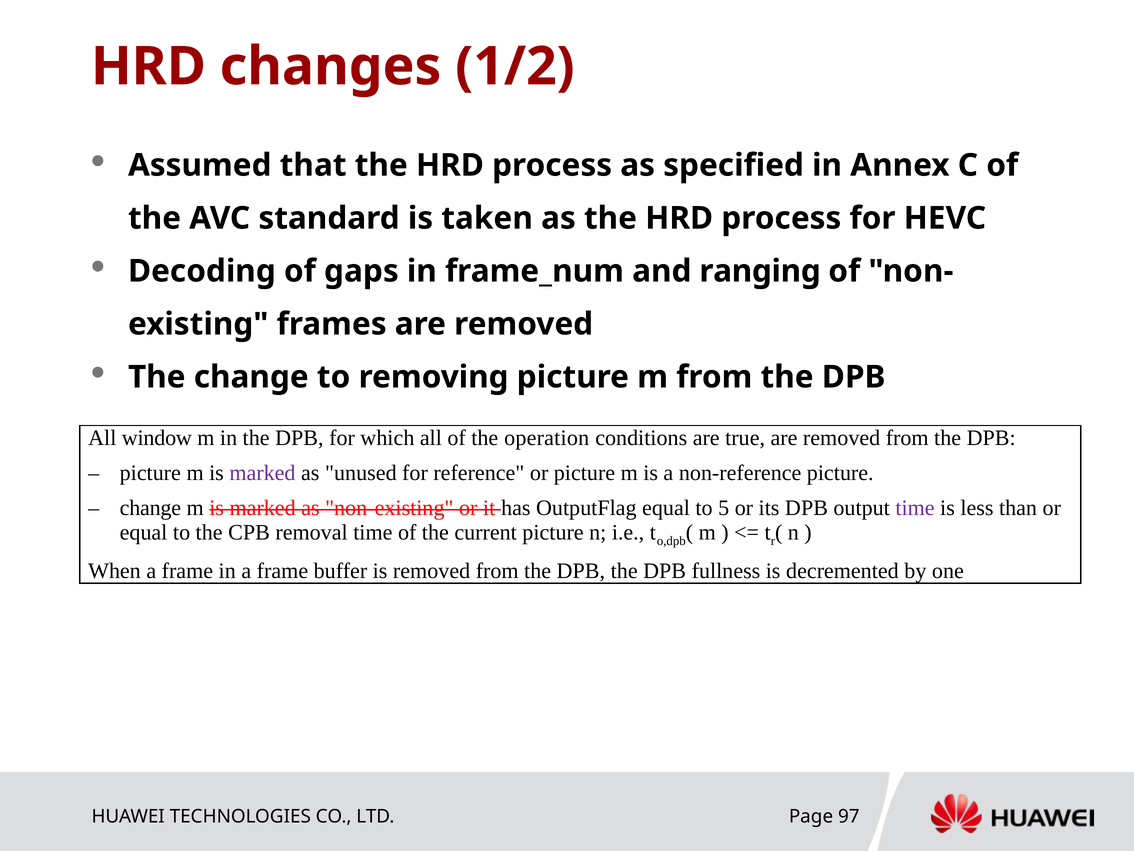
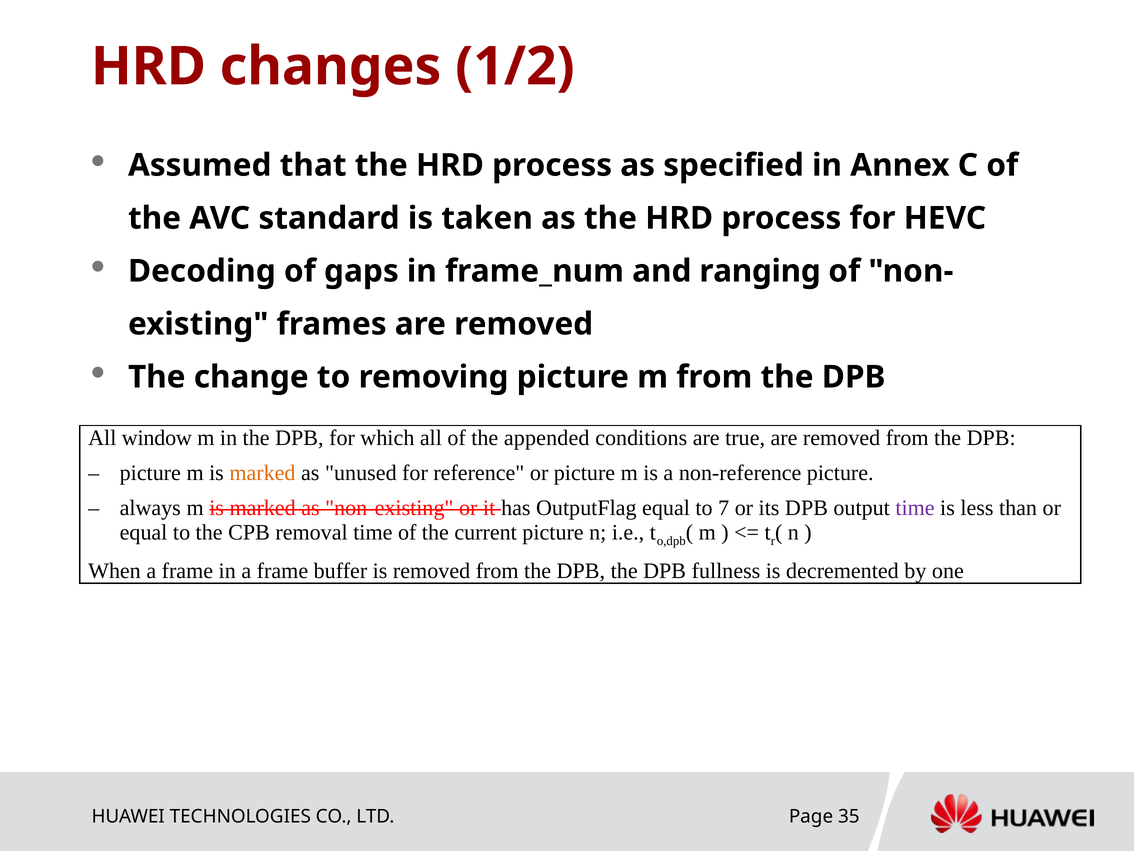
operation: operation -> appended (547, 438)
marked colour: purple -> orange (262, 473)
change: change -> always (150, 508)
5: 5 -> 7 (724, 508)
97: 97 -> 35 (849, 816)
